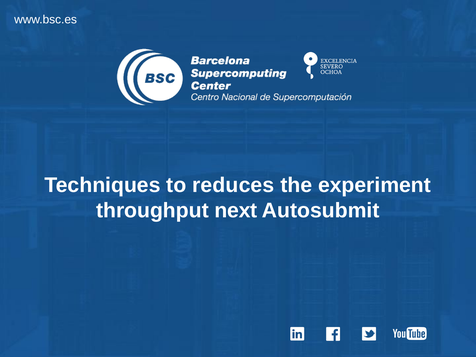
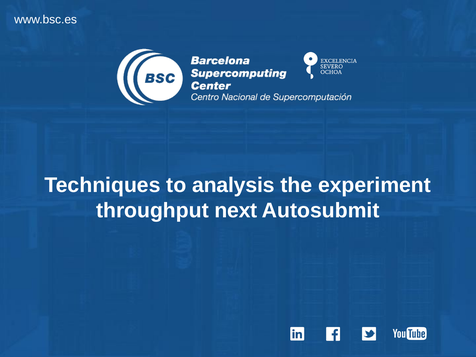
reduces: reduces -> analysis (233, 185)
